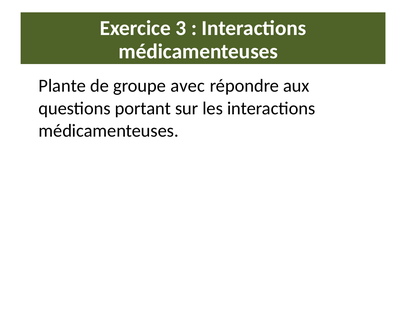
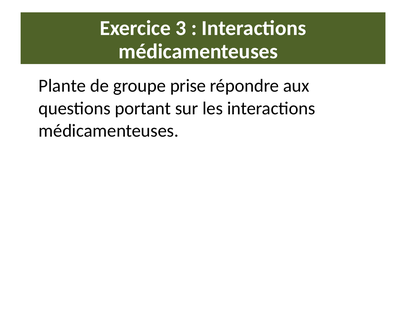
avec: avec -> prise (188, 86)
